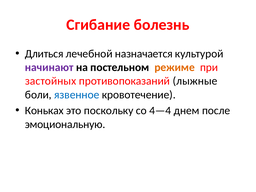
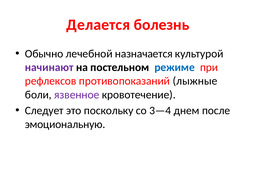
Сгибание: Сгибание -> Делается (98, 25)
Длиться: Длиться -> Обычно (44, 54)
режиме colour: orange -> blue (175, 67)
застойных: застойных -> рефлексов (51, 81)
язвенное colour: blue -> purple (77, 95)
Коньках: Коньках -> Следует (44, 111)
4—4: 4—4 -> 3—4 (160, 111)
